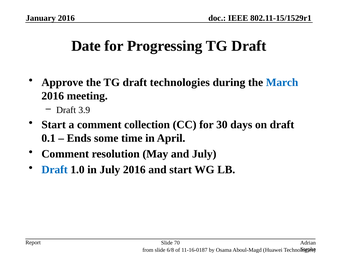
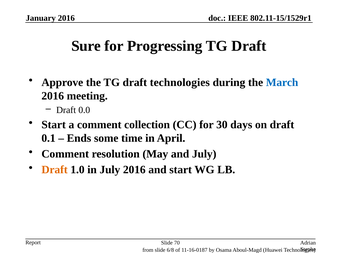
Date: Date -> Sure (86, 46)
3.9: 3.9 -> 0.0 (84, 110)
Draft colour: blue -> orange (55, 170)
